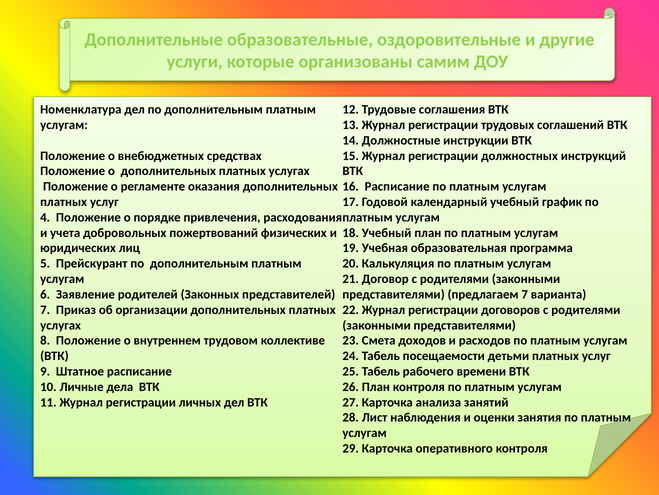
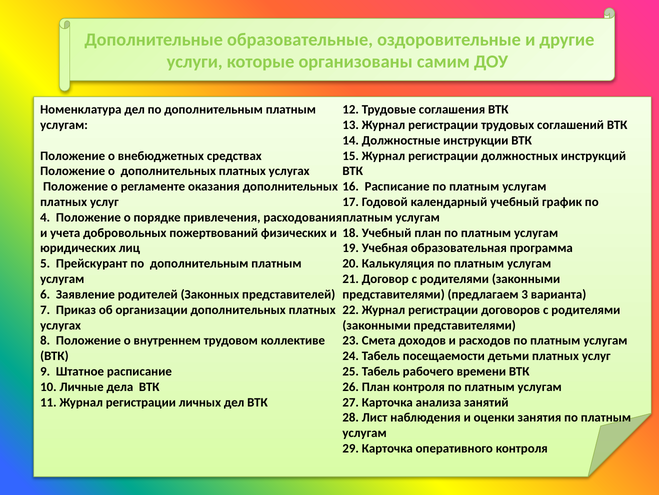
предлагаем 7: 7 -> 3 (525, 294)
